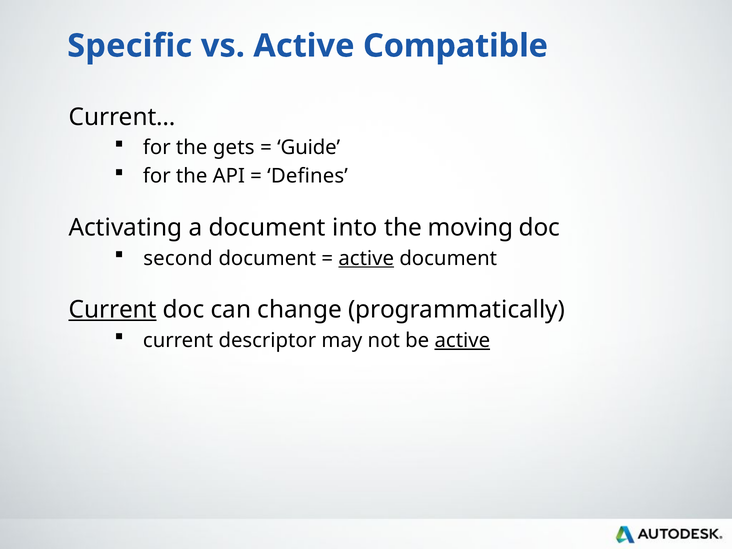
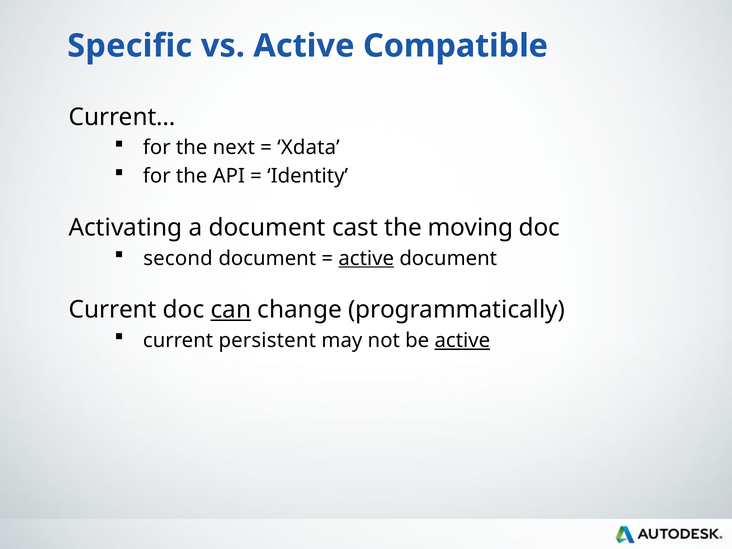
gets: gets -> next (234, 148)
Guide: Guide -> Xdata (308, 148)
Defines: Defines -> Identity (308, 176)
into: into -> cast (355, 228)
Current underline: present -> none (113, 310)
can underline: none -> present (231, 310)
descriptor: descriptor -> persistent (267, 340)
